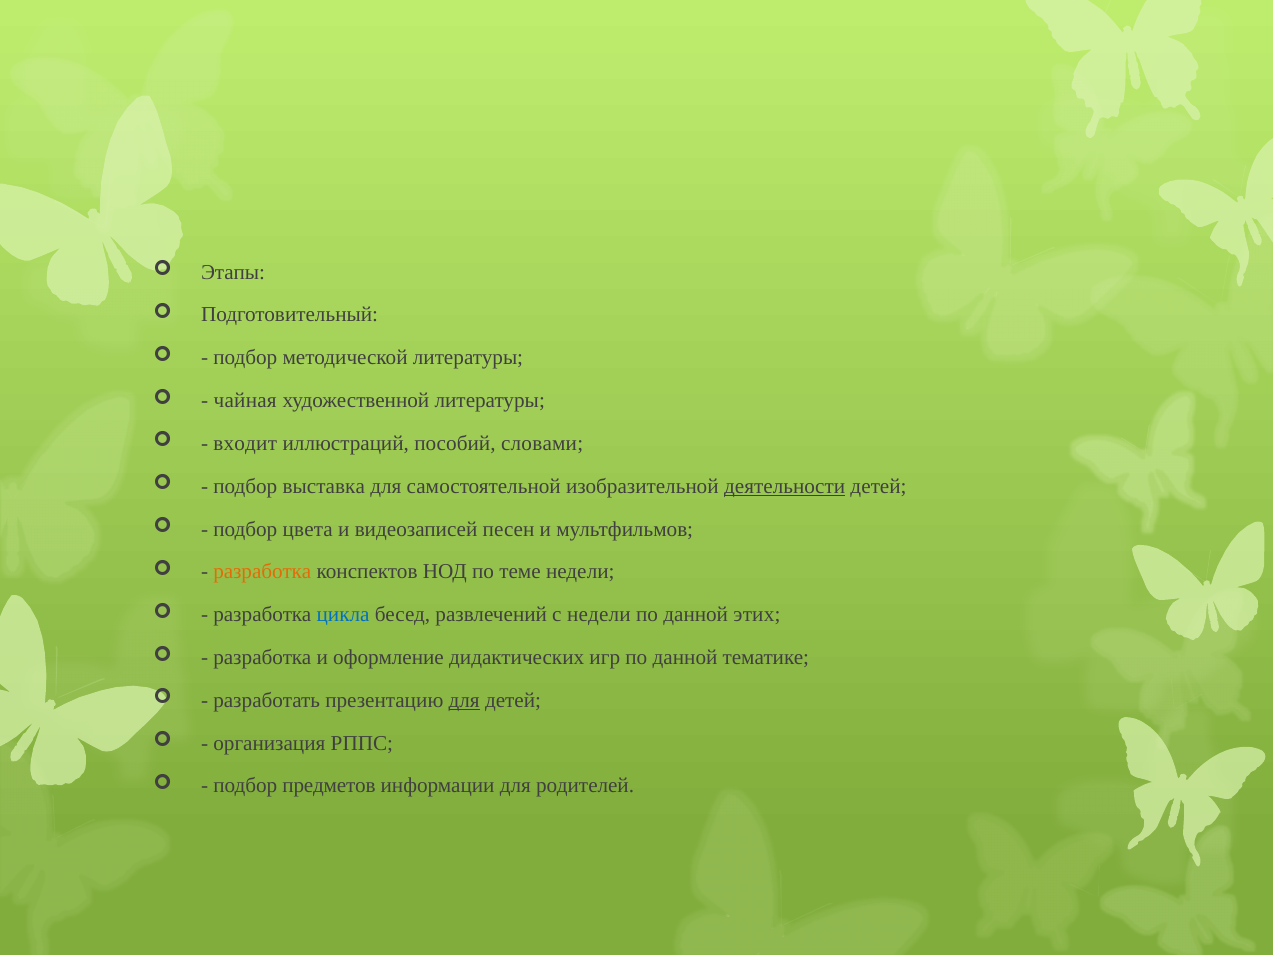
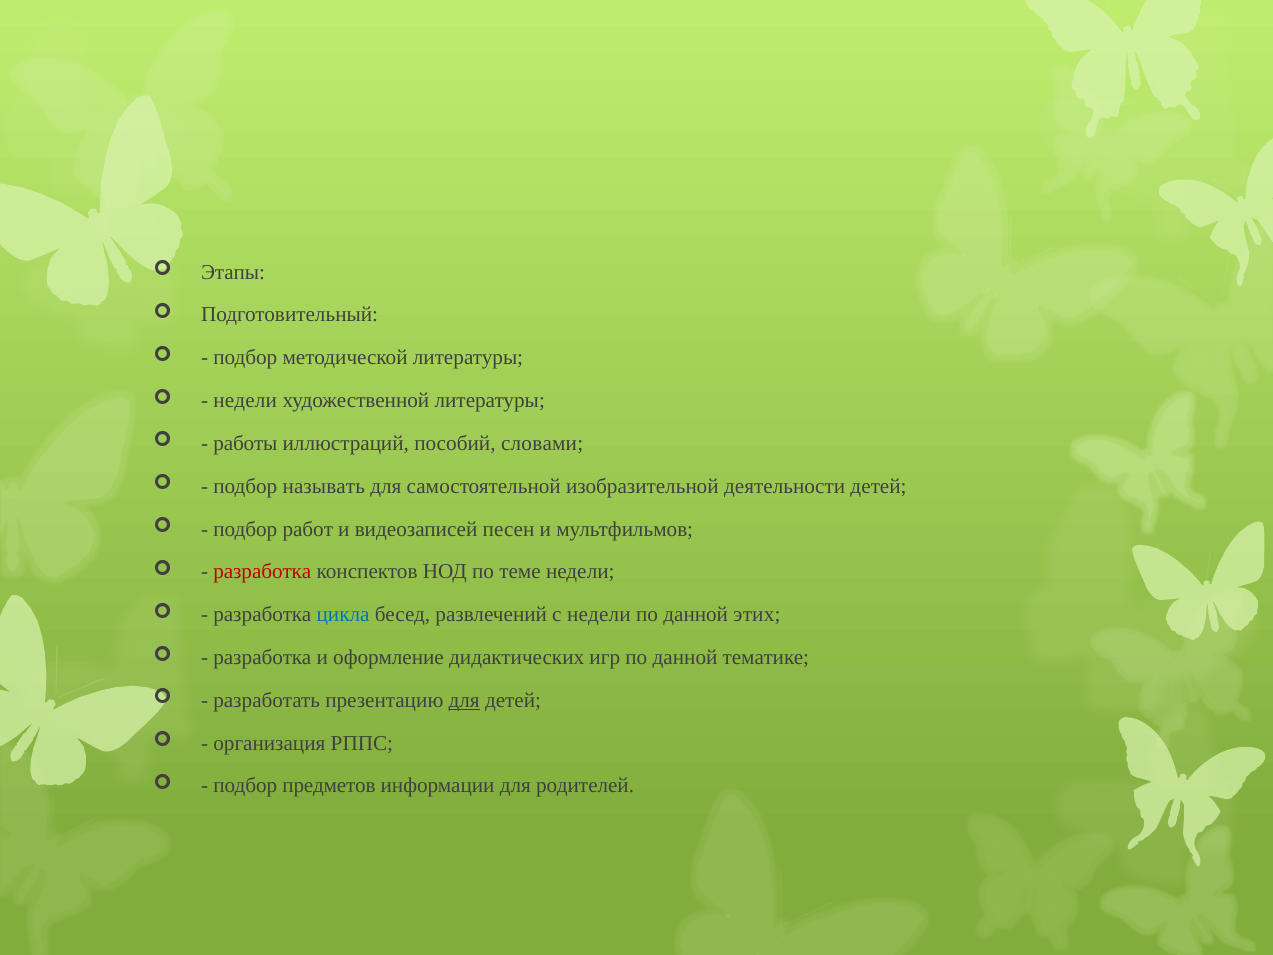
чайная: чайная -> недели (245, 401)
входит: входит -> работы (245, 443)
выставка: выставка -> называть (324, 486)
деятельности underline: present -> none (785, 486)
цвета: цвета -> работ (308, 529)
разработка colour: orange -> red (262, 572)
